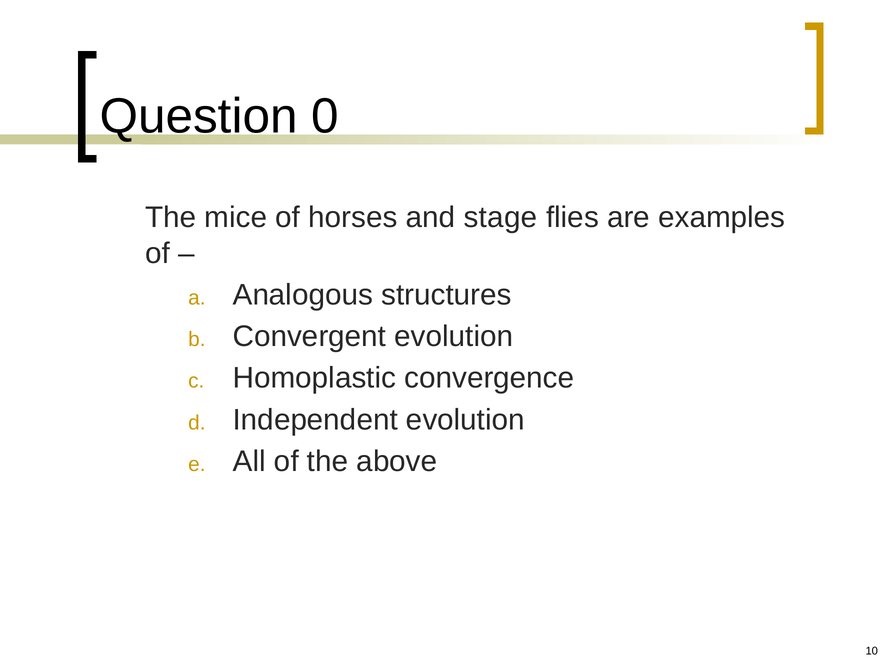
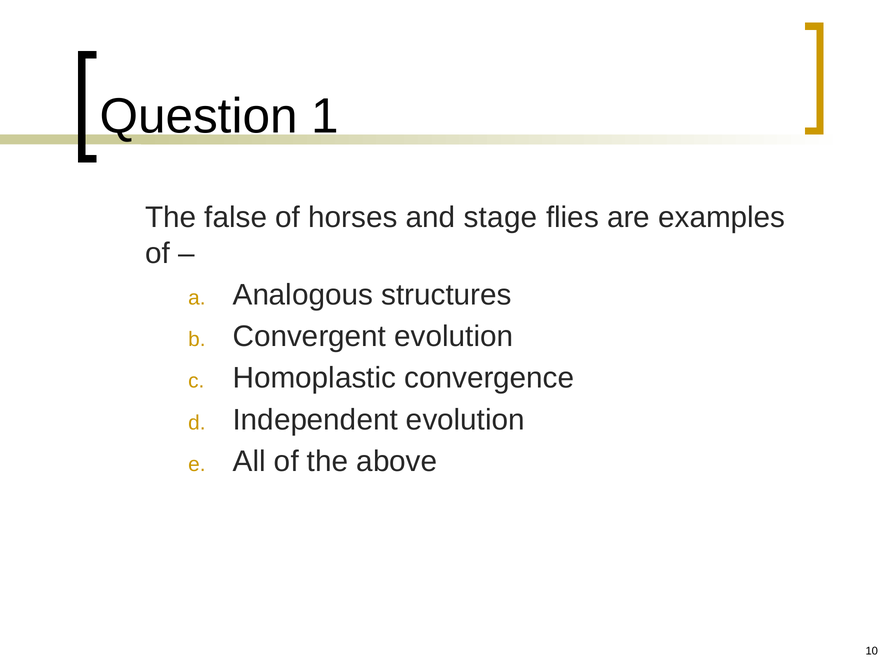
0: 0 -> 1 (325, 116)
mice: mice -> false (236, 217)
